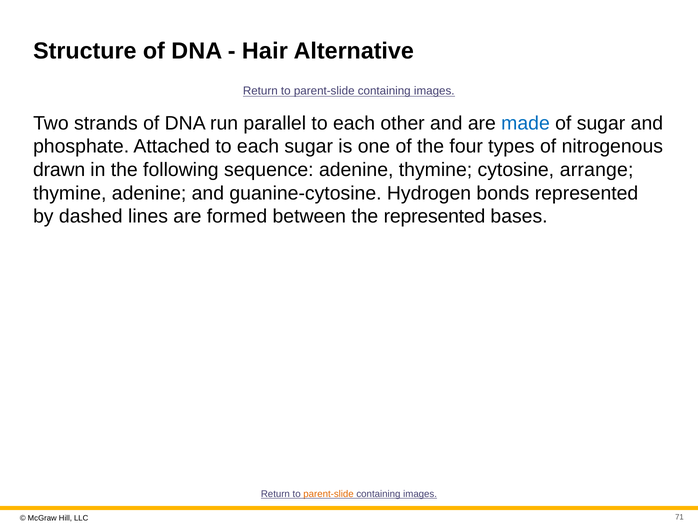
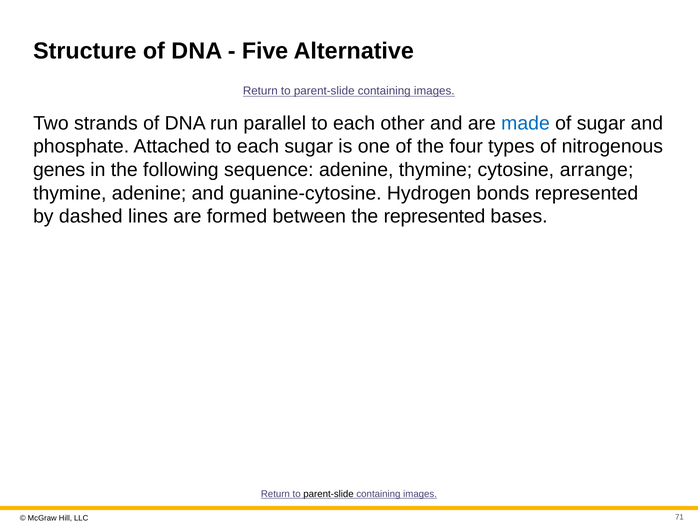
Hair: Hair -> Five (265, 51)
drawn: drawn -> genes (59, 170)
parent-slide colour: orange -> black (329, 494)
